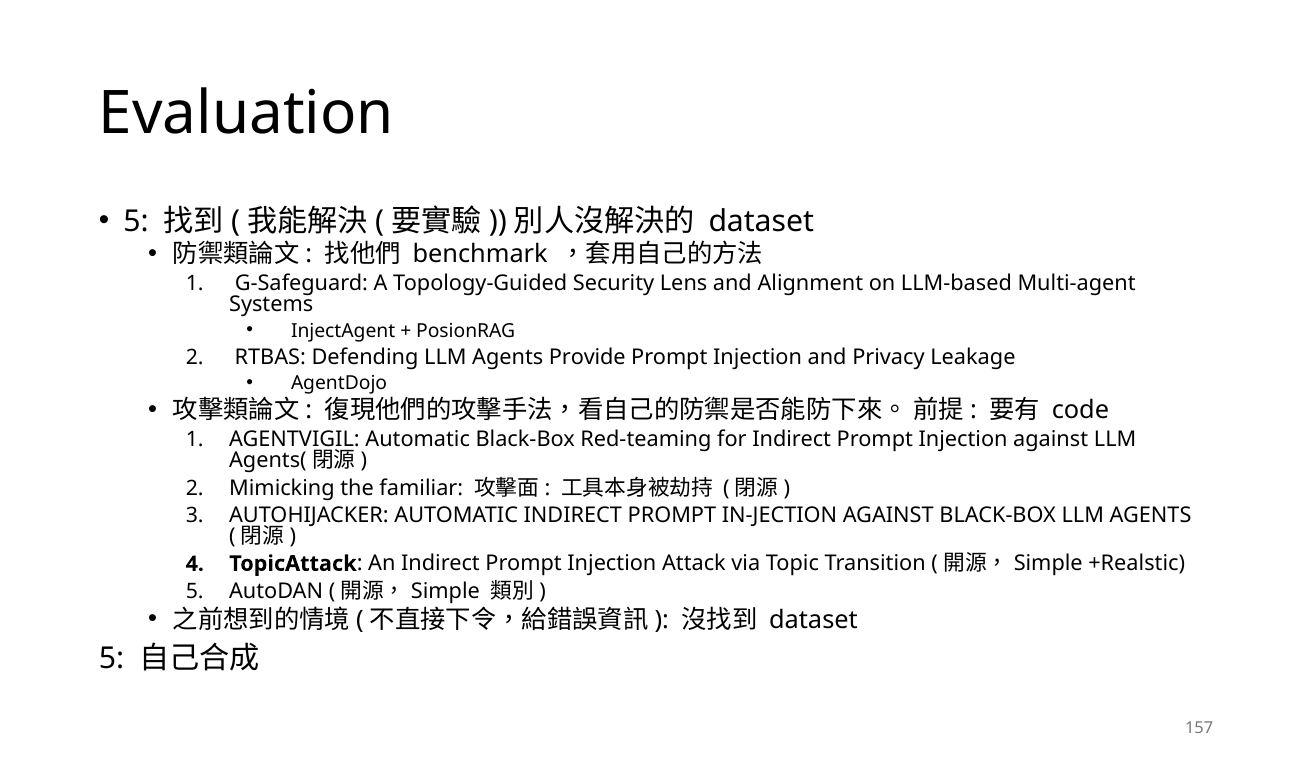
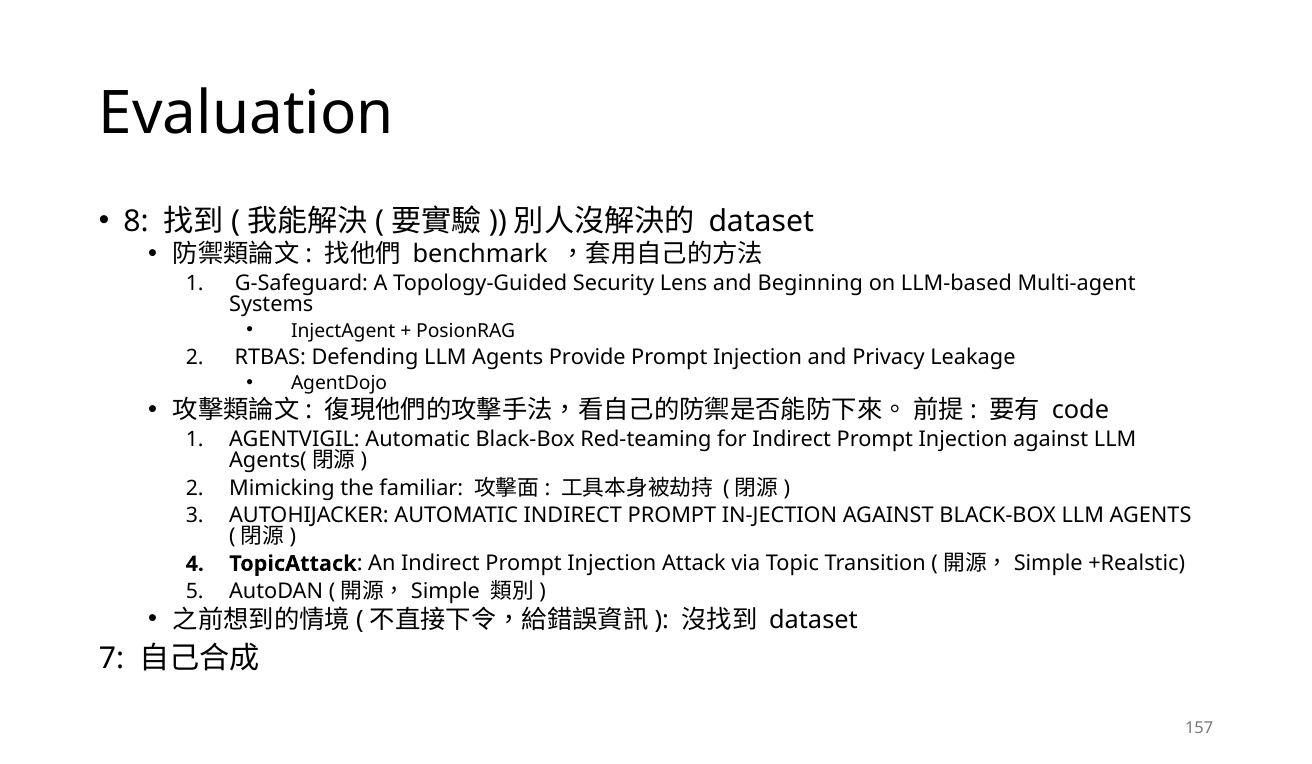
5: 5 -> 8 (136, 221)
Alignment: Alignment -> Beginning (810, 284)
5: 5 -> 7 (112, 659)
